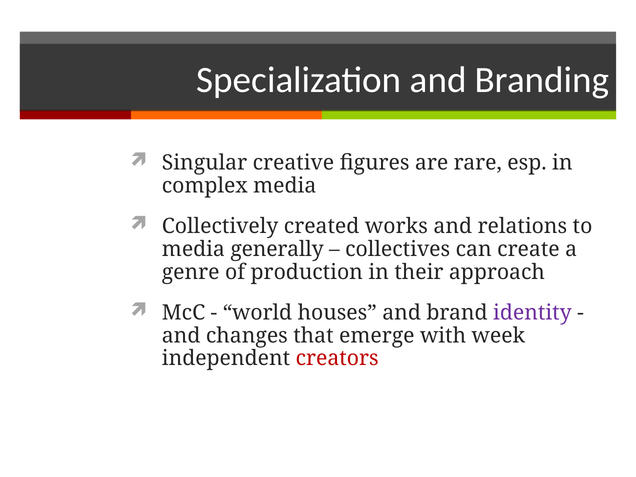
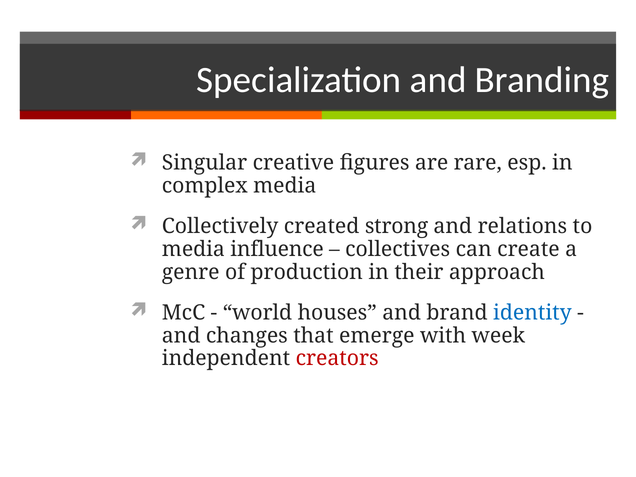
works: works -> strong (397, 226)
generally: generally -> influence (277, 249)
identity colour: purple -> blue (532, 313)
